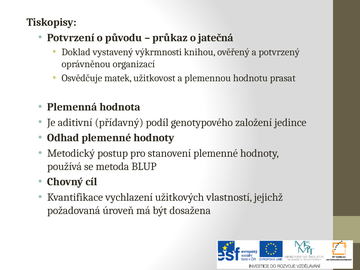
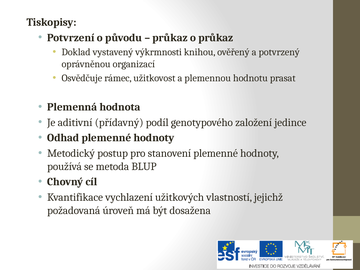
o jatečná: jatečná -> průkaz (216, 38)
matek: matek -> rámec (118, 78)
